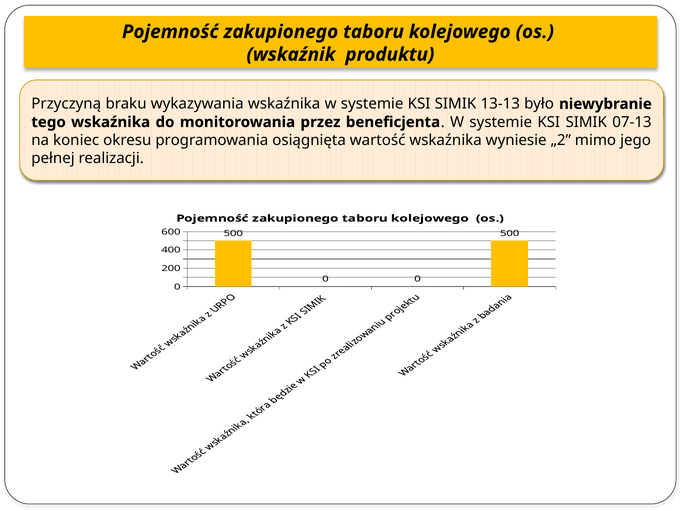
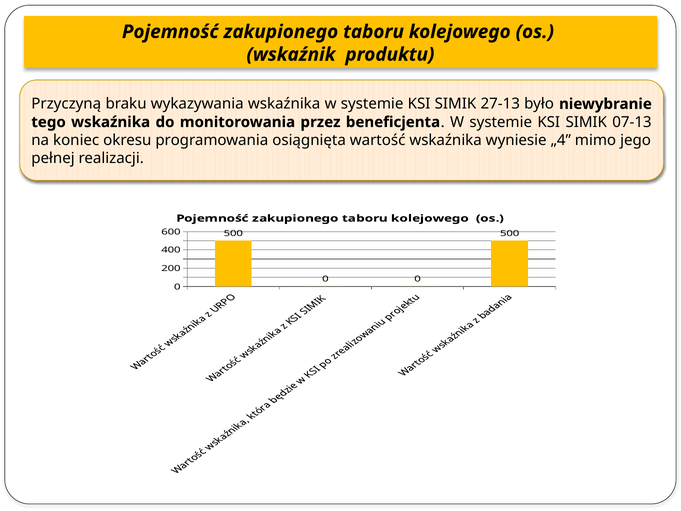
13-13: 13-13 -> 27-13 (500, 104)
„2: „2 -> „4 (561, 140)
